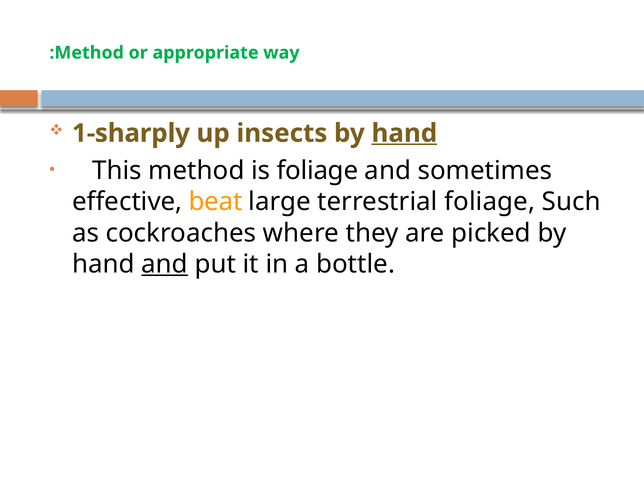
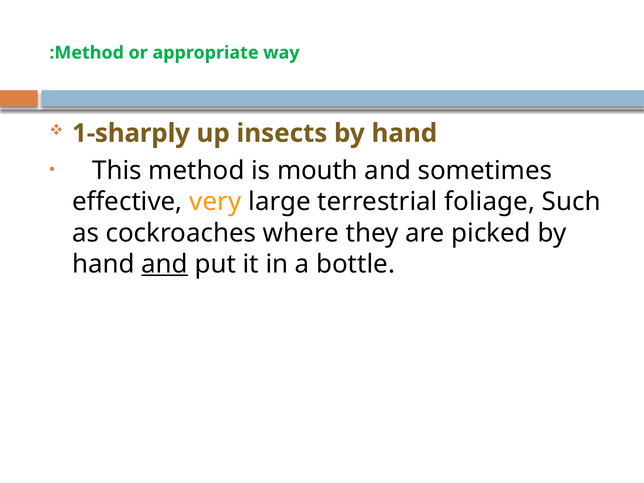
hand underline: present -> none (404, 133)
is foliage: foliage -> mouth (317, 171)
beat: beat -> very (215, 202)
